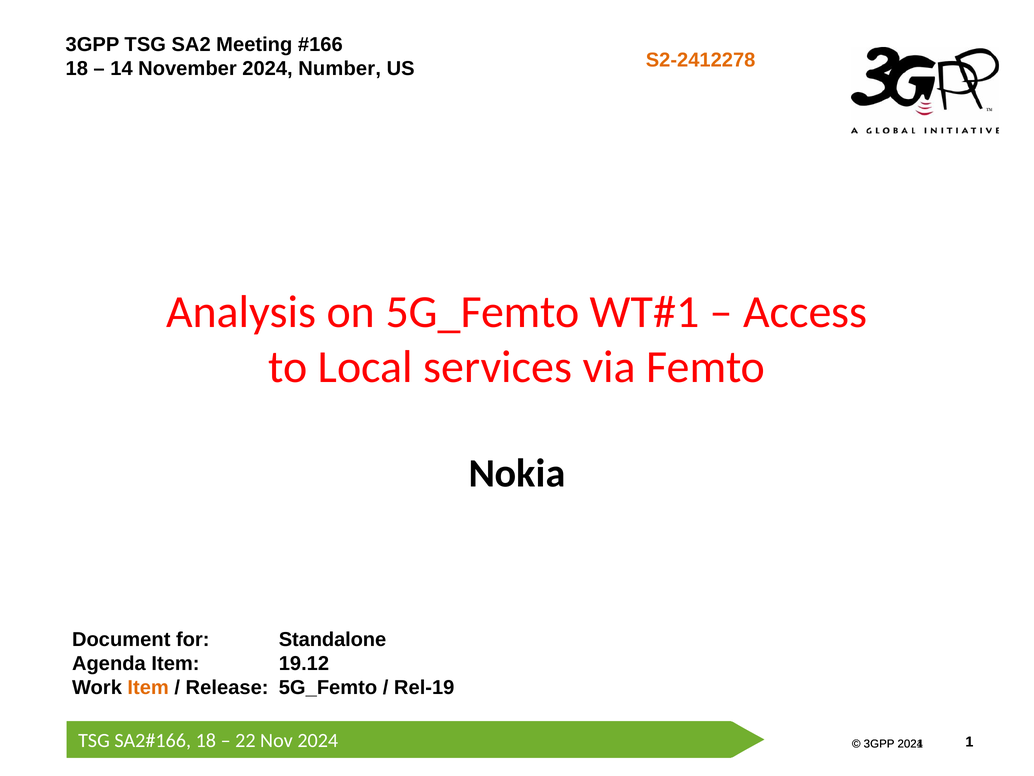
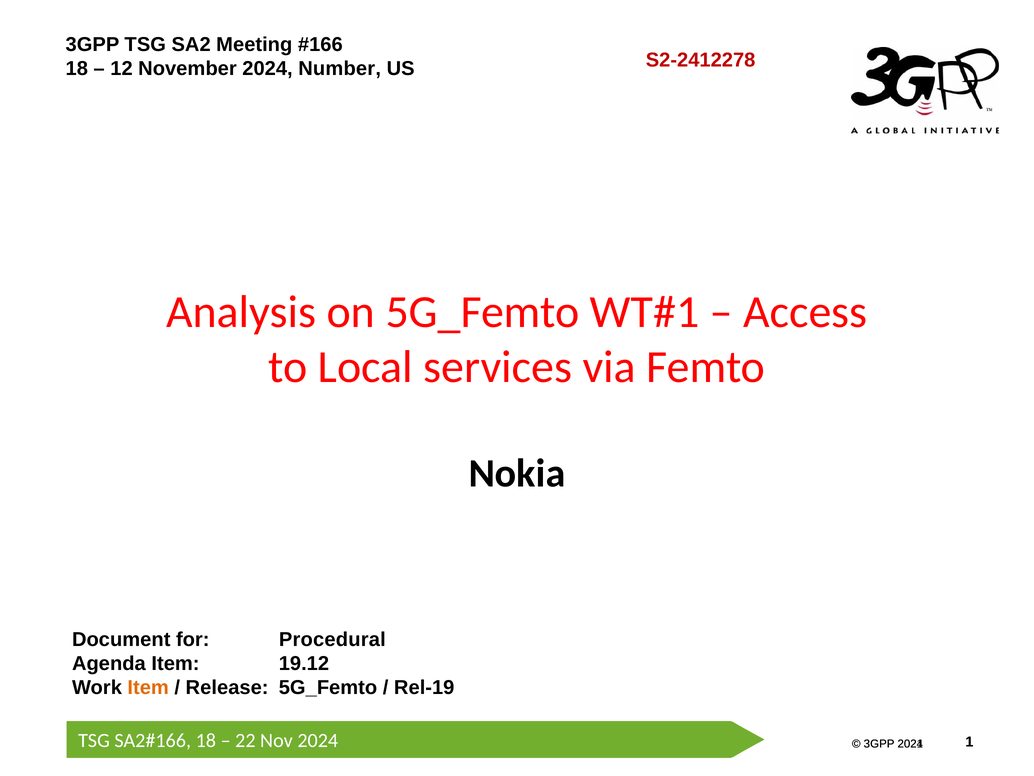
14: 14 -> 12 (122, 69)
S2-2412278 colour: orange -> red (701, 60)
Standalone: Standalone -> Procedural (332, 639)
